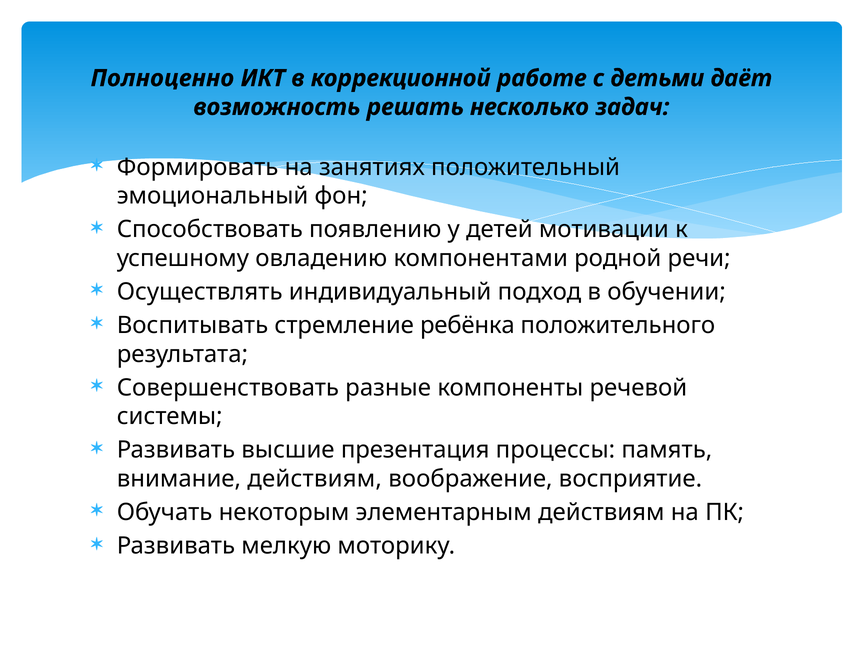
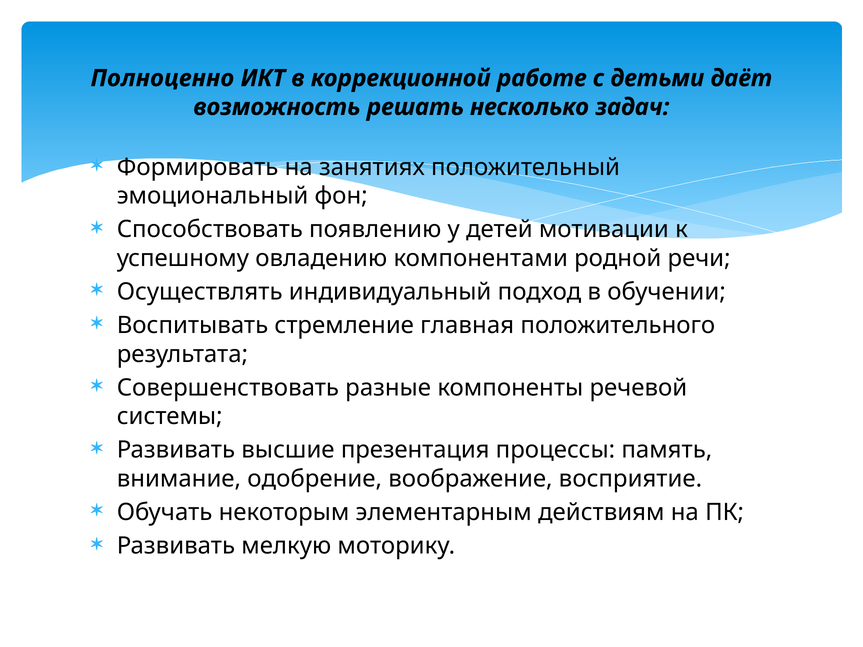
ребёнка: ребёнка -> главная (467, 326)
внимание действиям: действиям -> одобрение (315, 479)
